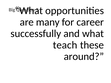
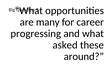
successfully: successfully -> progressing (36, 34)
teach: teach -> asked (65, 45)
